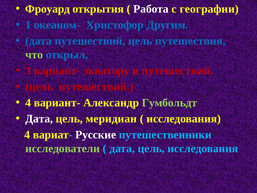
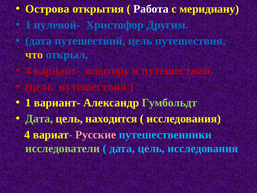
Фроуард: Фроуард -> Острова (47, 9)
географии: географии -> меридиану (209, 9)
океаном-: океаном- -> нулевой- (57, 25)
что colour: light green -> yellow (34, 55)
3: 3 -> 4 (28, 71)
4: 4 -> 1 (28, 103)
Дата colour: white -> light green (39, 119)
меридиан: меридиан -> находится (111, 119)
Русские colour: white -> pink (96, 135)
